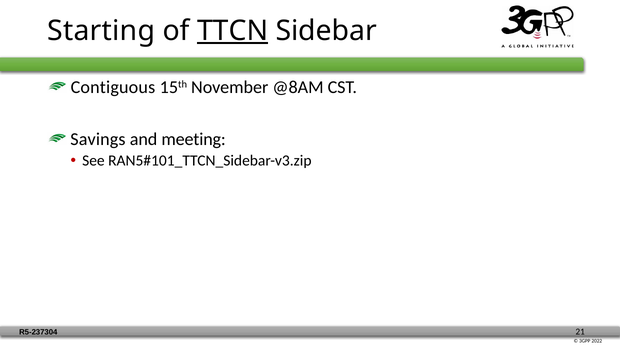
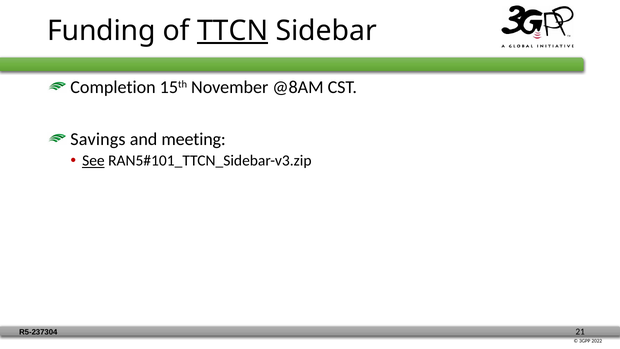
Starting: Starting -> Funding (101, 31)
Contiguous: Contiguous -> Completion (113, 87)
See underline: none -> present (93, 161)
